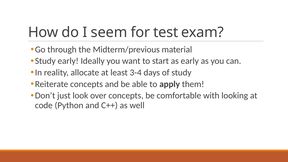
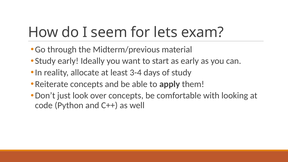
test: test -> lets (166, 32)
